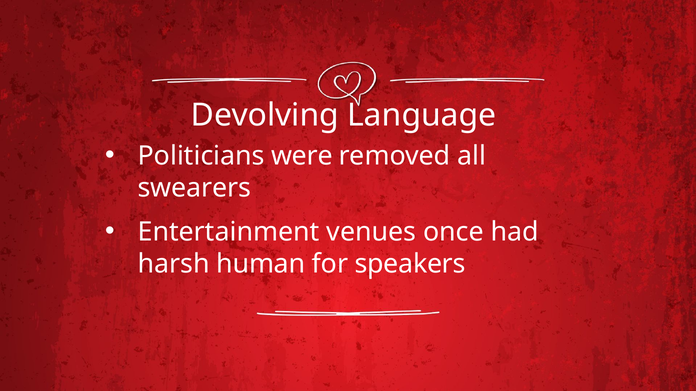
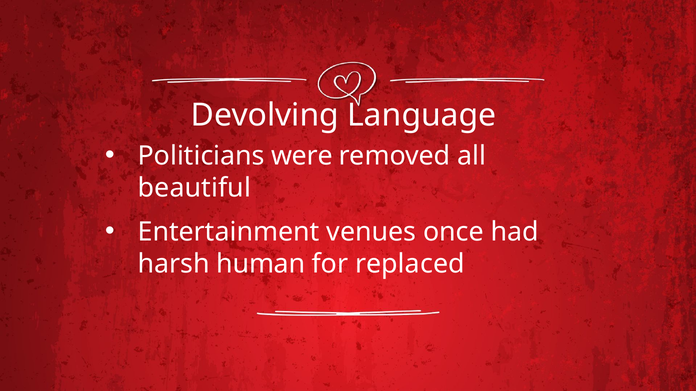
swearers: swearers -> beautiful (194, 188)
speakers: speakers -> replaced (410, 264)
